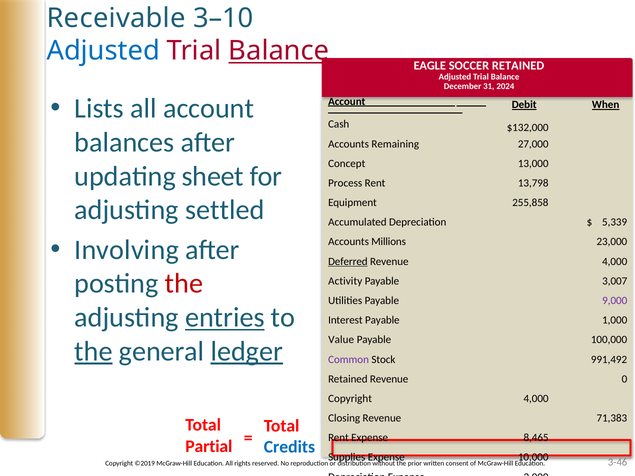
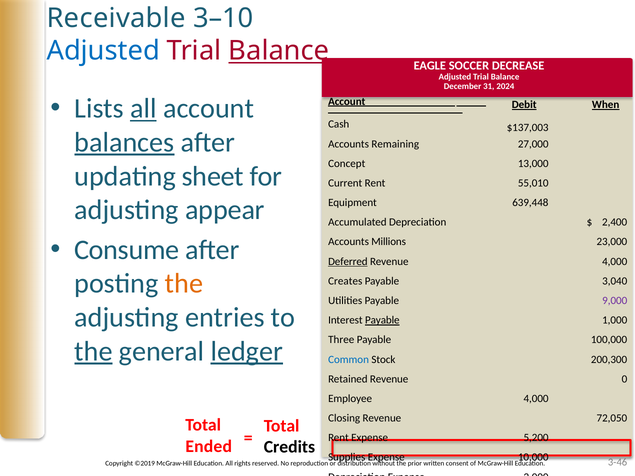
SOCCER RETAINED: RETAINED -> DECREASE (518, 66)
all underline: none -> present (143, 109)
$132,000: $132,000 -> $137,003 (528, 128)
balances underline: none -> present (124, 142)
Process: Process -> Current (345, 183)
13,798: 13,798 -> 55,010 (533, 183)
255,858: 255,858 -> 639,448 (530, 203)
settled: settled -> appear (225, 210)
5,339: 5,339 -> 2,400 (615, 222)
Involving: Involving -> Consume (127, 250)
the colour: red -> orange (184, 284)
Activity: Activity -> Creates (345, 281)
3,007: 3,007 -> 3,040 (615, 281)
entries underline: present -> none (225, 318)
Payable underline: none -> present (382, 320)
Value: Value -> Three (341, 340)
Common colour: purple -> blue (349, 360)
991,492: 991,492 -> 200,300 (609, 360)
Copyright: Copyright -> Employee (350, 399)
71,383: 71,383 -> 72,050 (612, 418)
8,465: 8,465 -> 5,200 (536, 438)
Partial: Partial -> Ended (209, 446)
Credits colour: blue -> black (289, 447)
